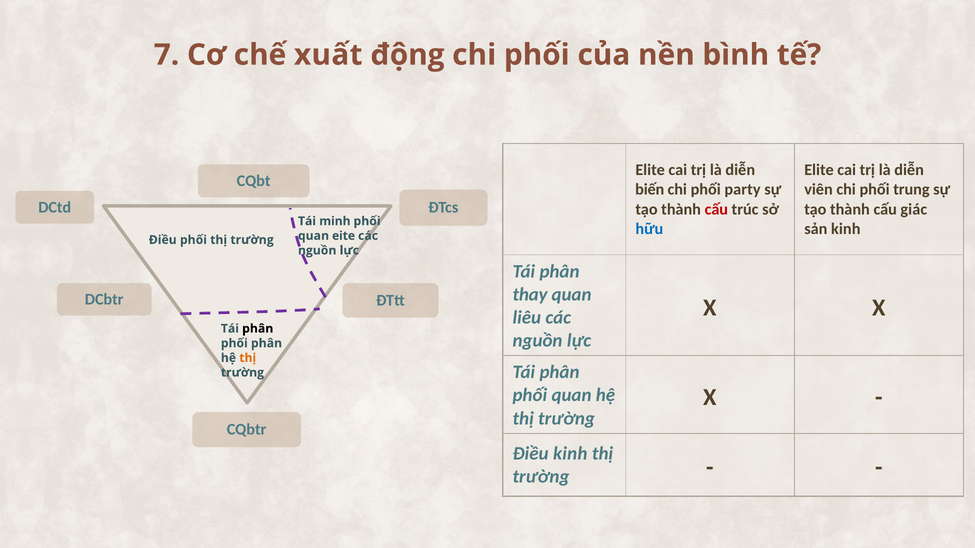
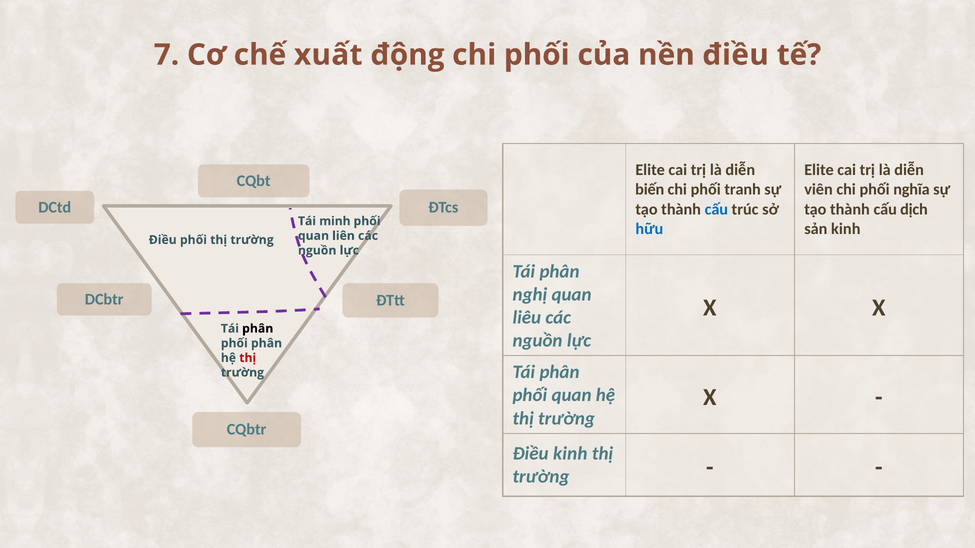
nền bình: bình -> điều (736, 55)
party: party -> tranh (743, 190)
trung: trung -> nghĩa (911, 190)
cấu colour: red -> blue (716, 209)
giác: giác -> dịch (914, 209)
eite: eite -> liên (343, 236)
thay: thay -> nghị (530, 295)
thị colour: orange -> red (248, 358)
